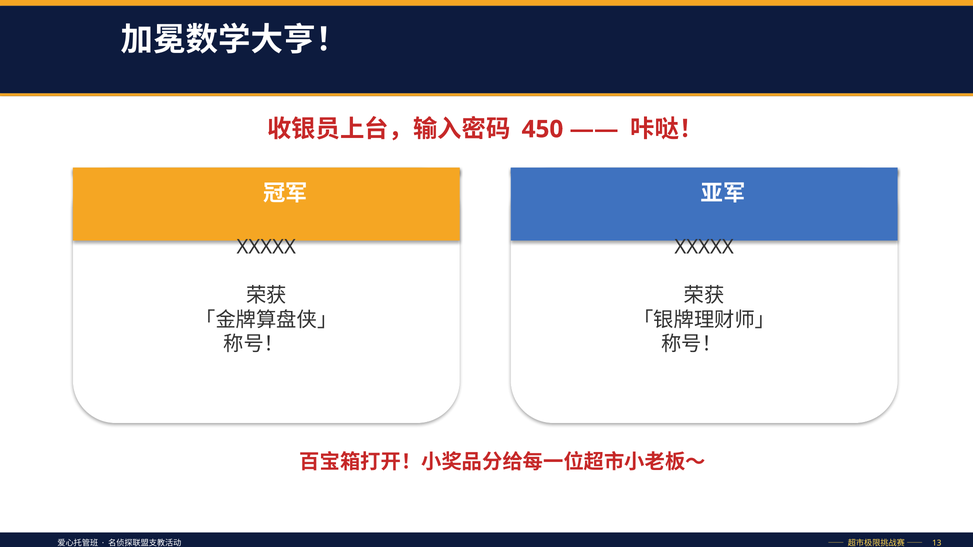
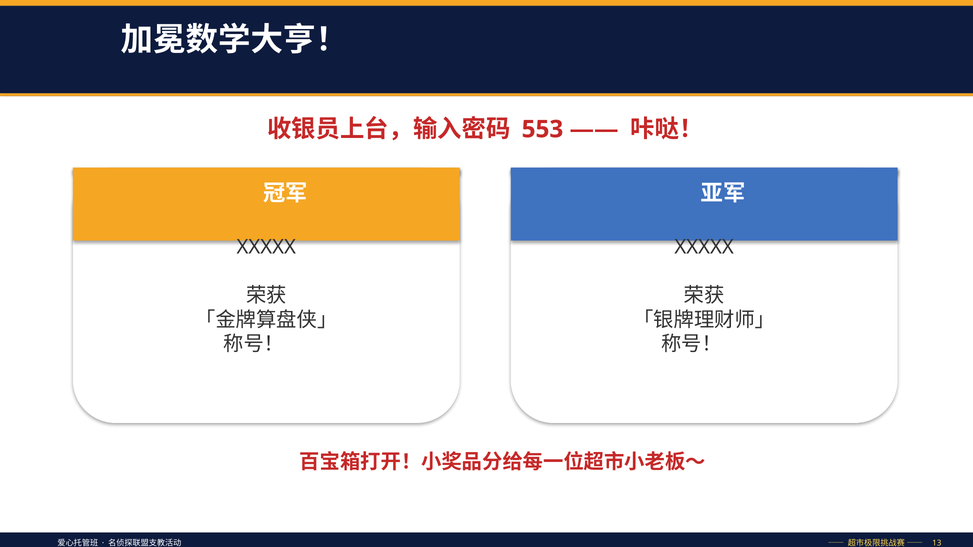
450: 450 -> 553 (542, 129)
